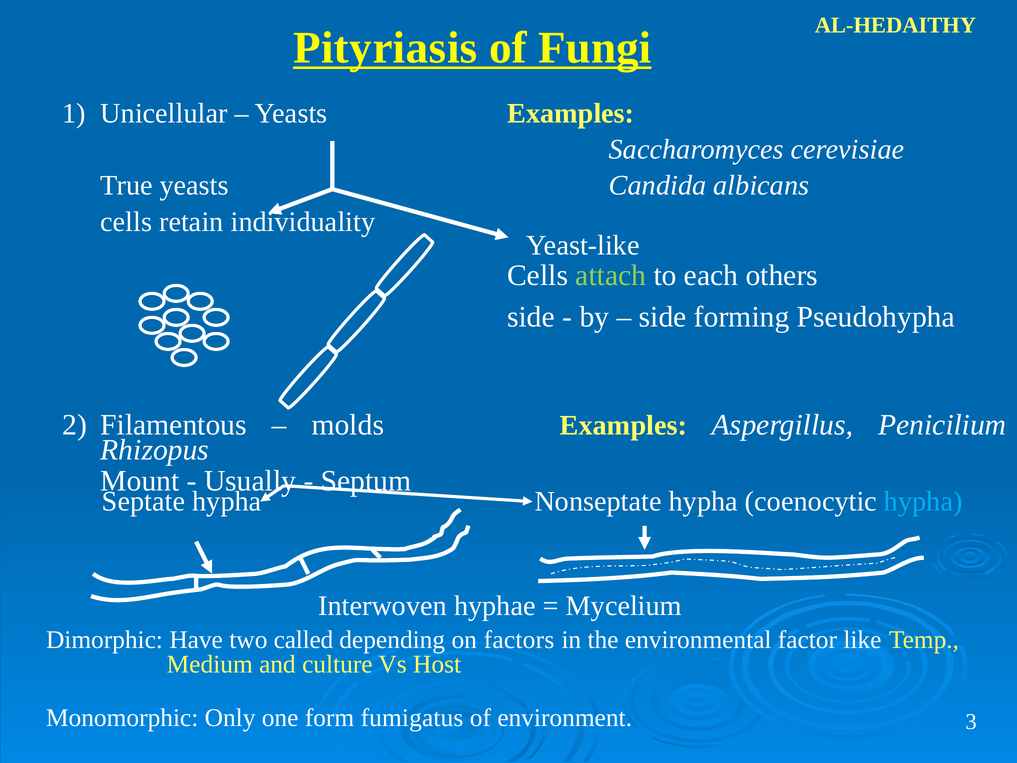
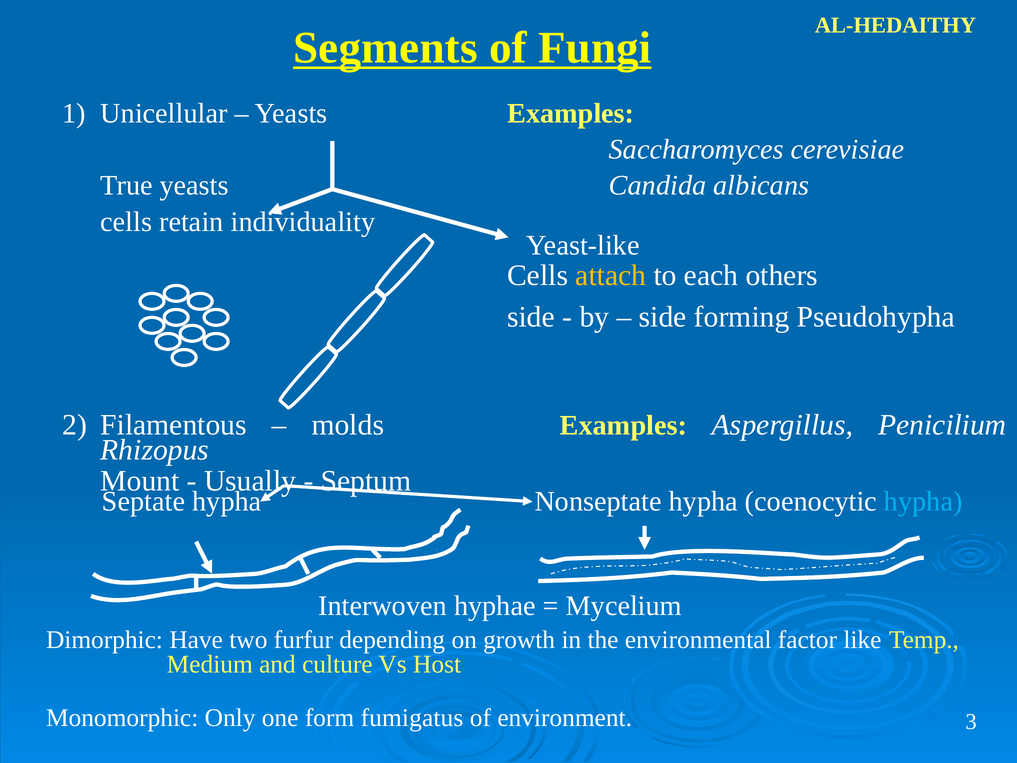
Pityriasis: Pityriasis -> Segments (385, 48)
attach colour: light green -> yellow (611, 275)
called: called -> furfur (303, 640)
factors: factors -> growth (519, 640)
